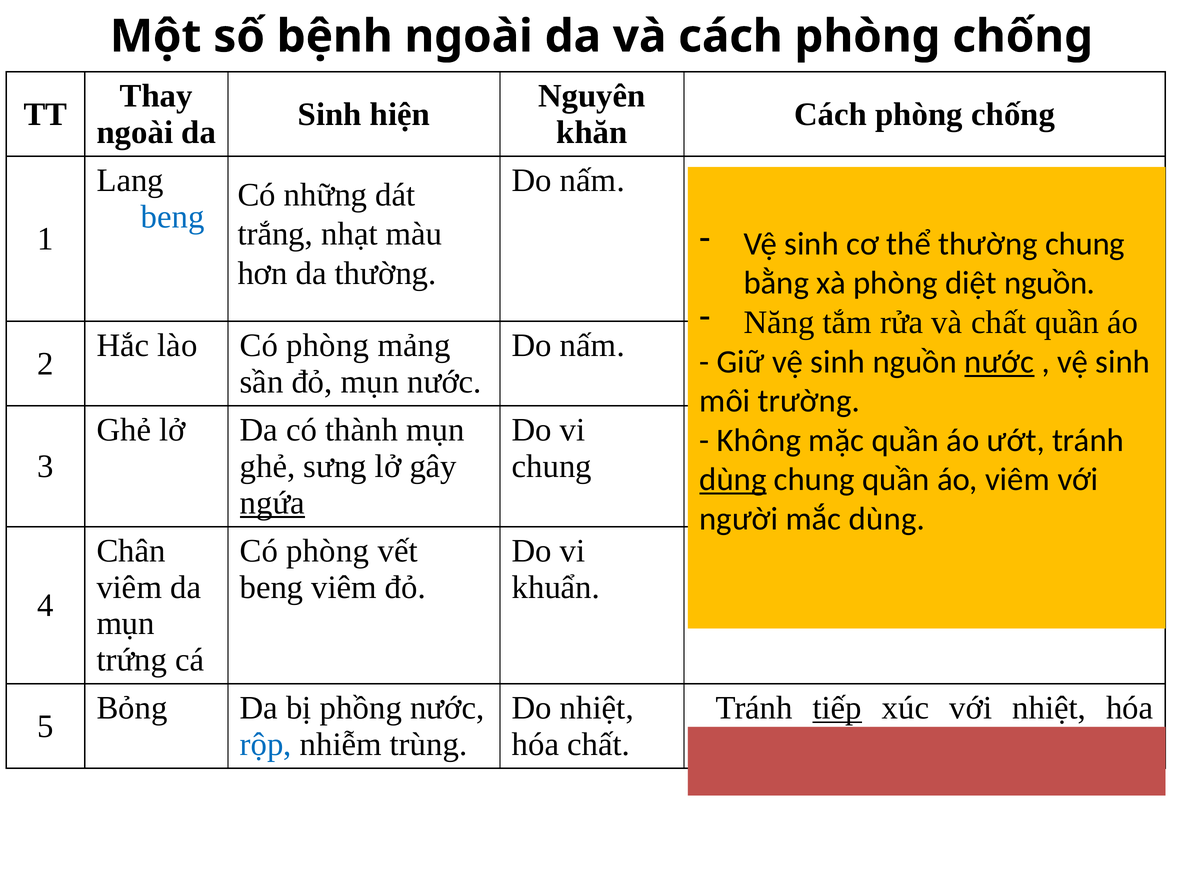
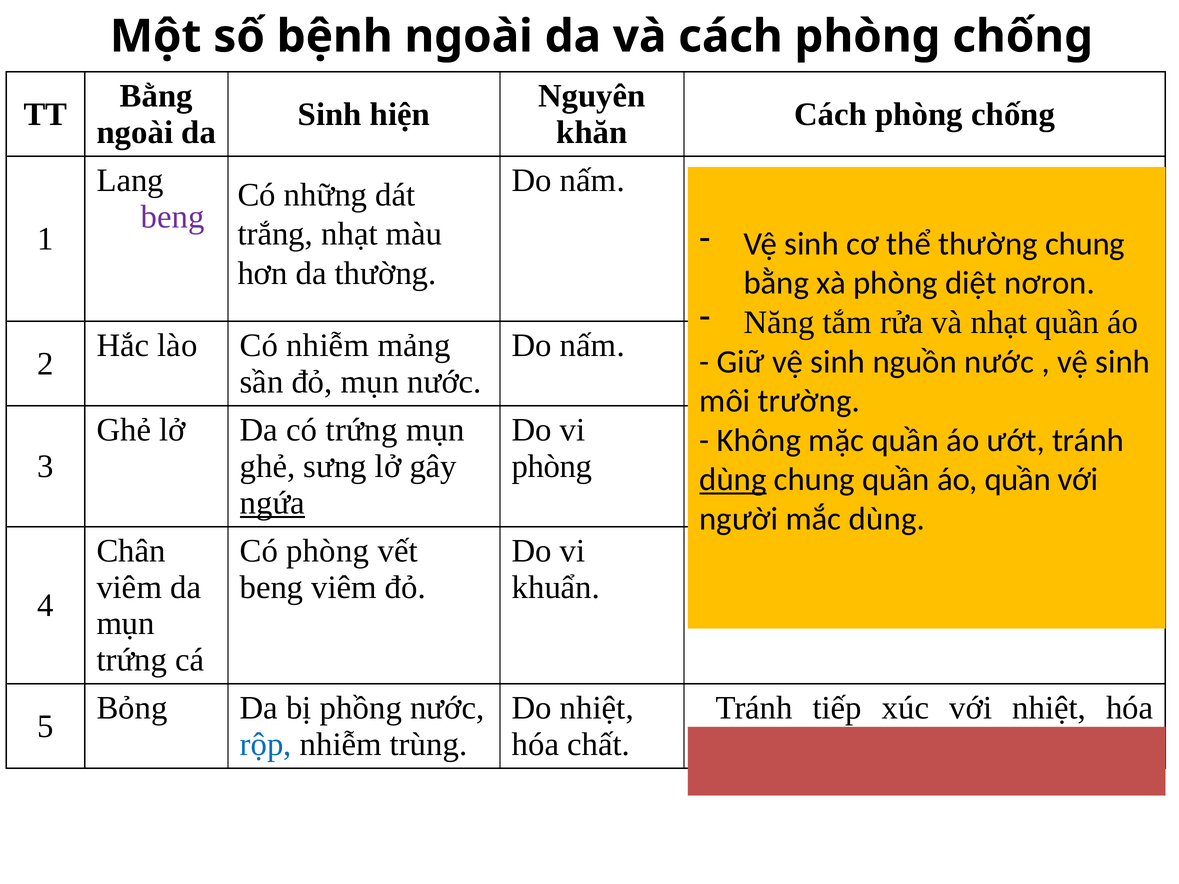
Thay: Thay -> Bằng (156, 96)
beng colour: blue -> purple (173, 217)
diệt nguồn: nguồn -> nơron (1050, 283)
và chất: chất -> nhạt (999, 323)
lào Có phòng: phòng -> nhiễm (328, 346)
nước underline: present -> none (999, 362)
có thành: thành -> trứng (362, 430)
chung: chung -> phòng (552, 467)
áo viêm: viêm -> quần (1018, 480)
tiếp underline: present -> none (837, 708)
